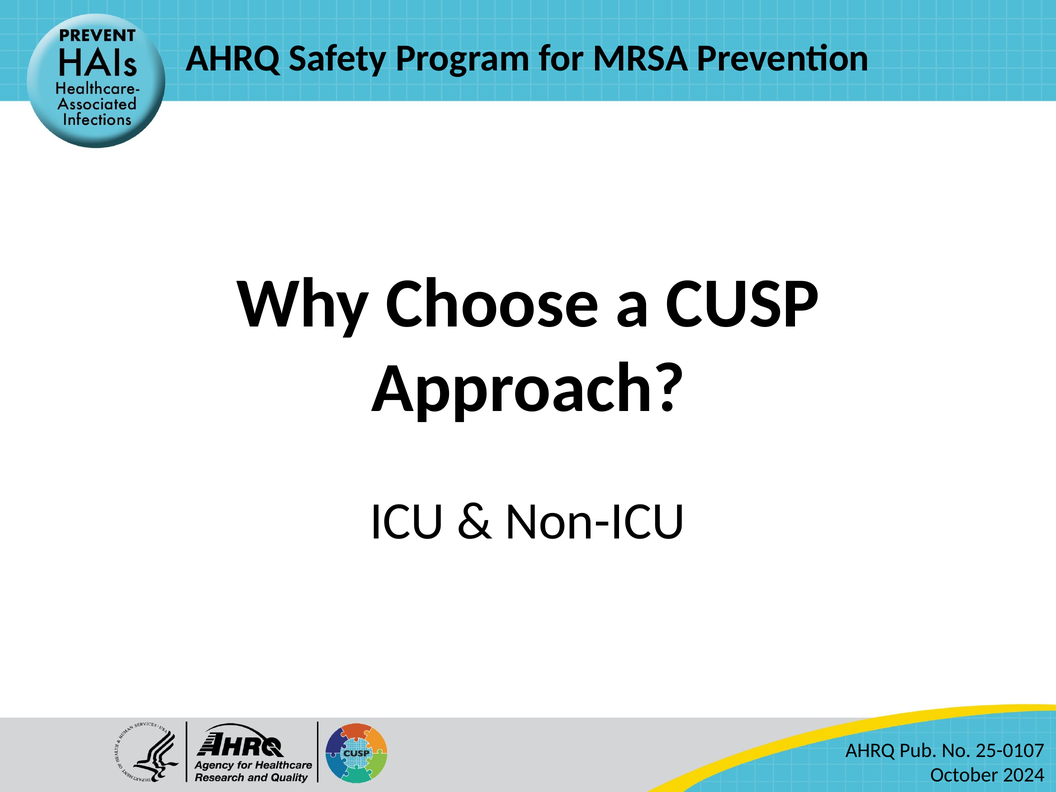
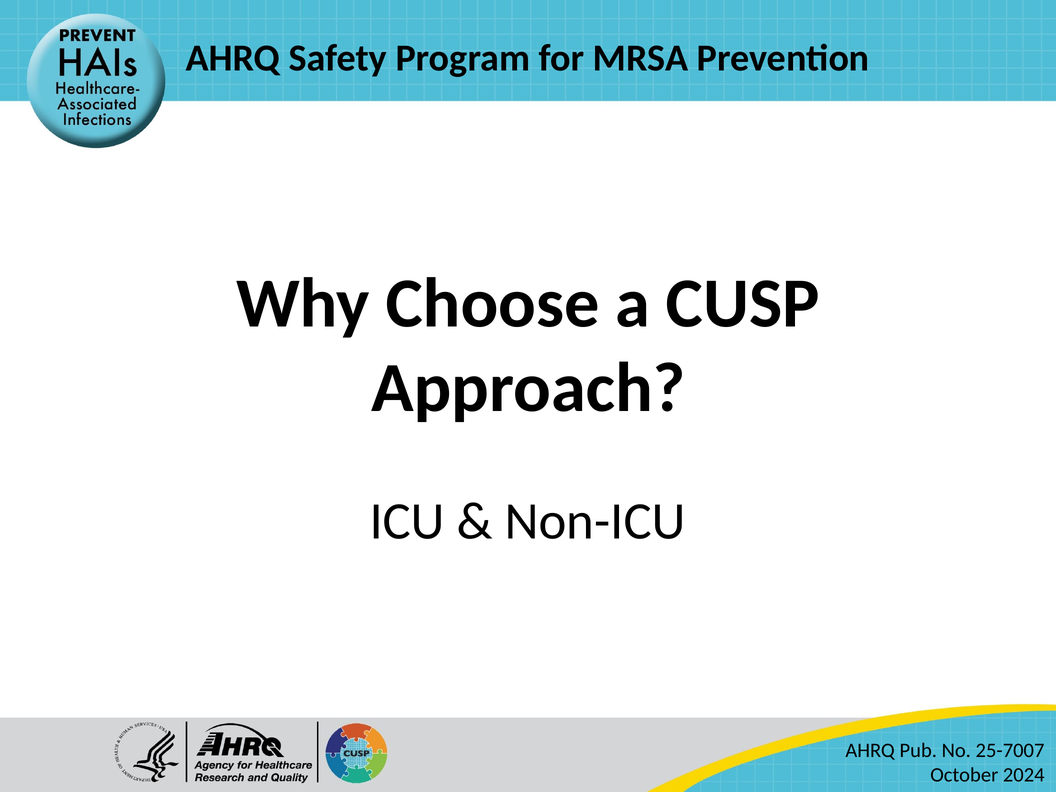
25-0107: 25-0107 -> 25-7007 (1010, 751)
